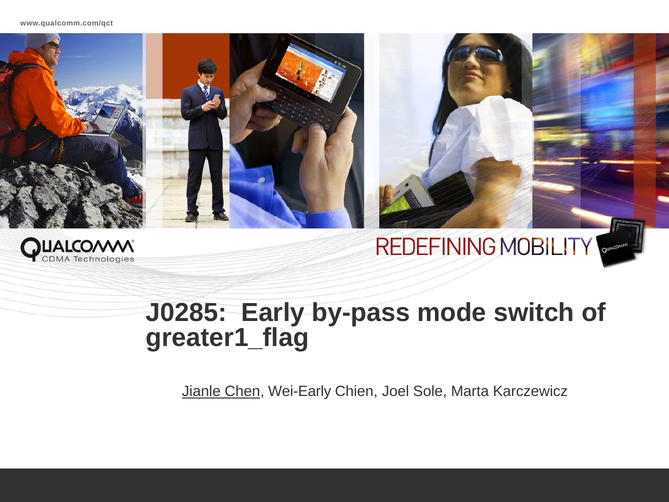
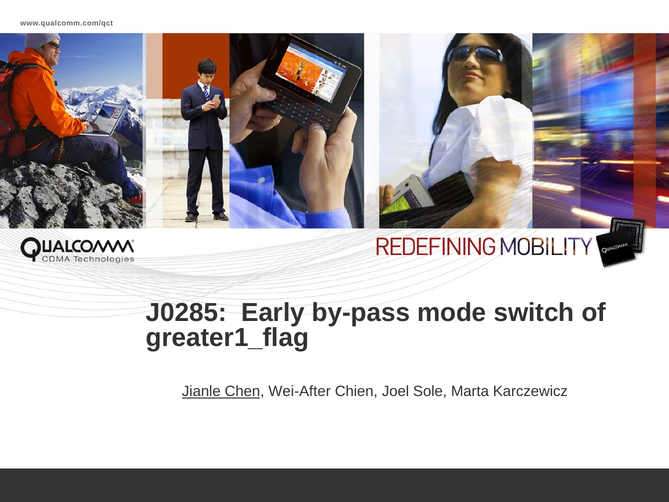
Wei-Early: Wei-Early -> Wei-After (300, 391)
